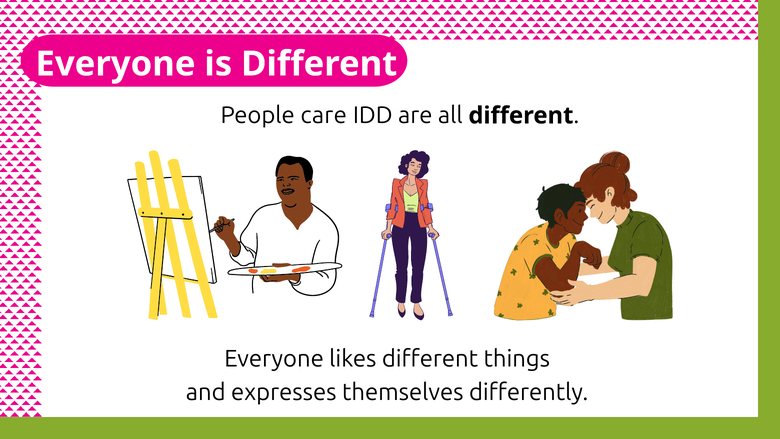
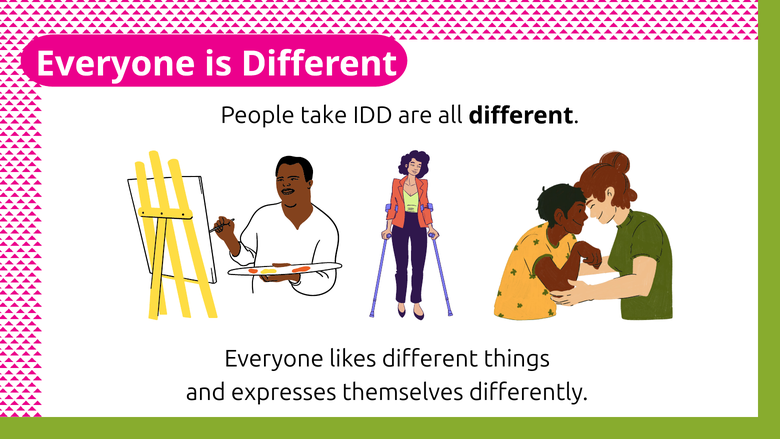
care: care -> take (324, 116)
